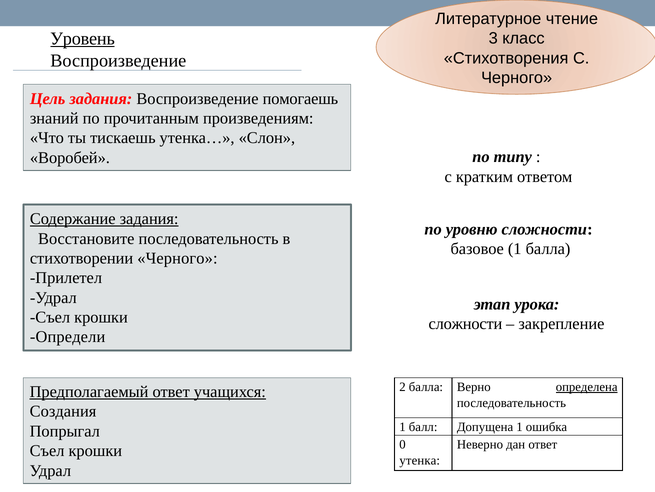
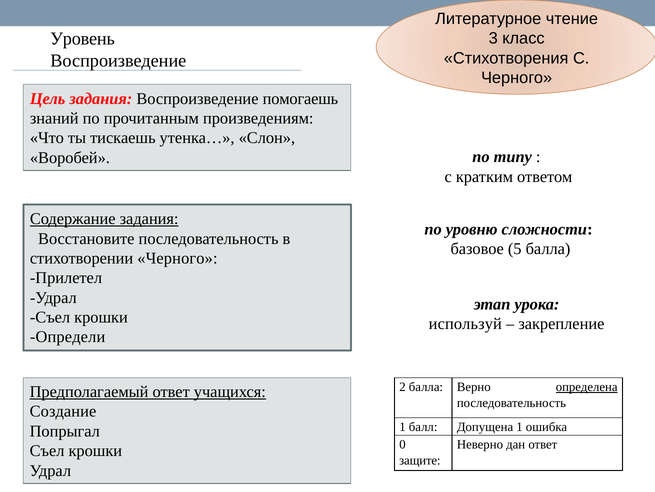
Уровень underline: present -> none (82, 39)
базовое 1: 1 -> 5 (515, 249)
сложности: сложности -> используй (465, 324)
Создания: Создания -> Создание (63, 411)
утенка: утенка -> защите (420, 460)
